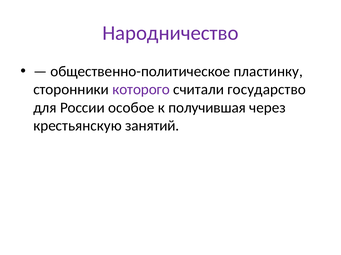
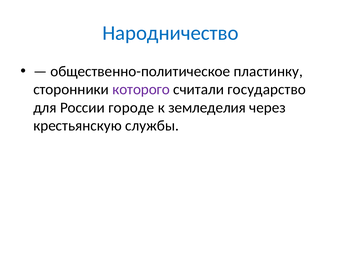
Народничество colour: purple -> blue (170, 33)
особое: особое -> городе (131, 108)
получившая: получившая -> земледелия (207, 108)
занятий: занятий -> службы (152, 126)
